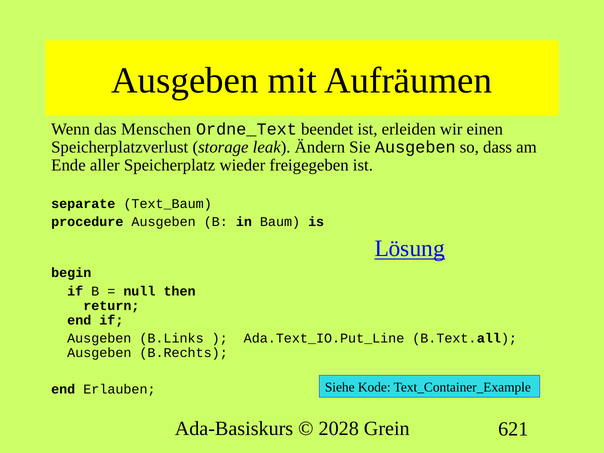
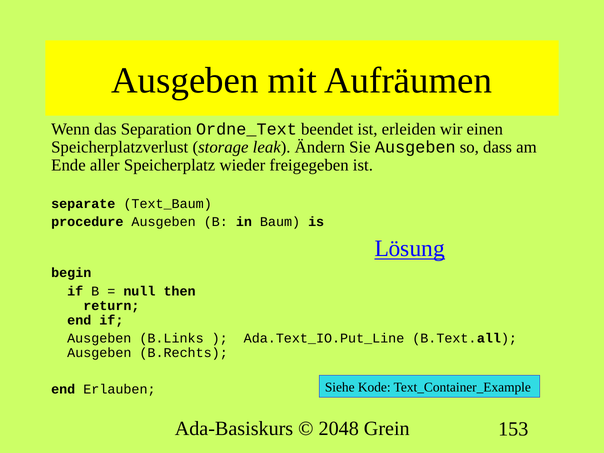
Menschen: Menschen -> Separation (156, 129)
2028: 2028 -> 2048 (339, 429)
621: 621 -> 153 (513, 429)
